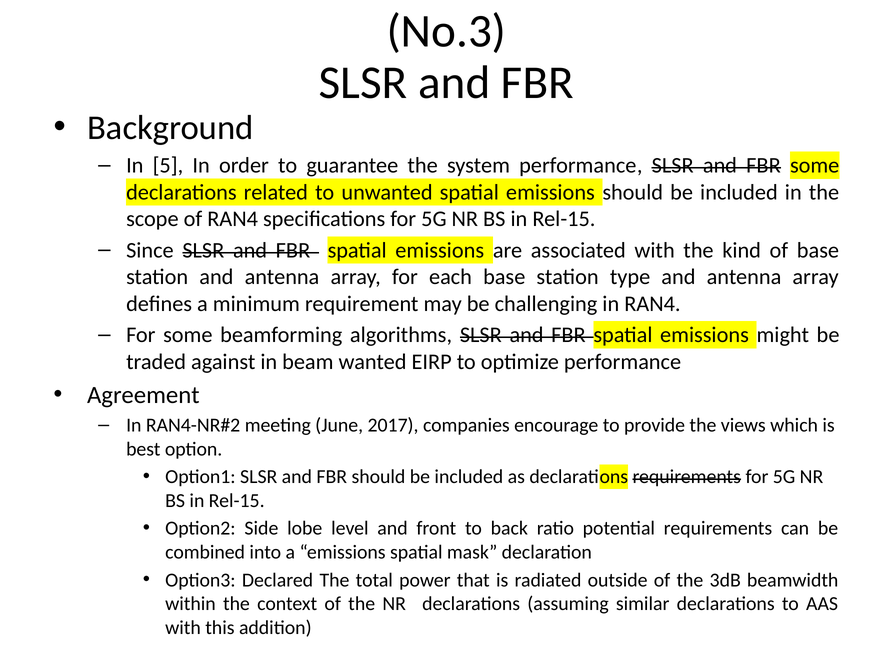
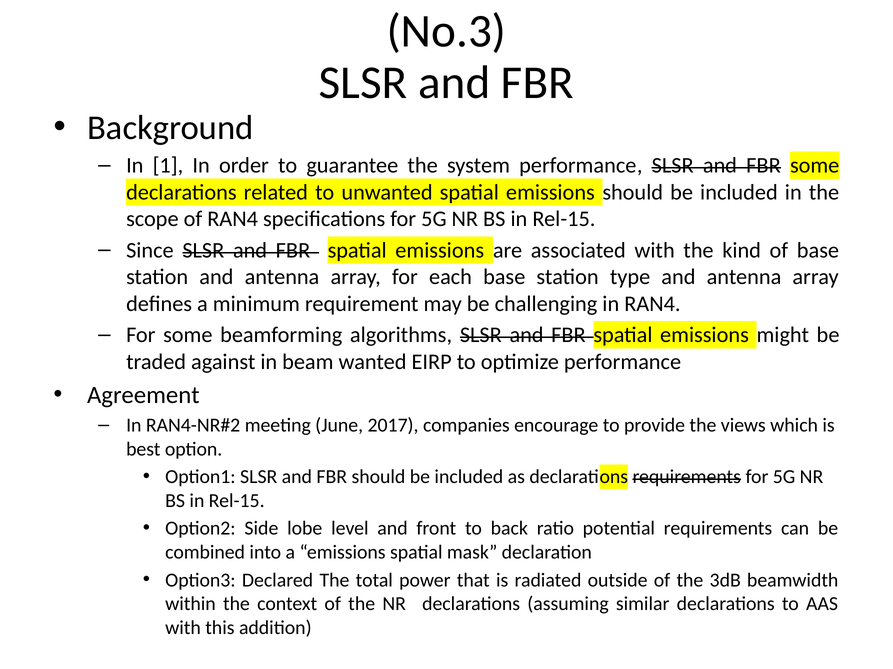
5: 5 -> 1 (168, 166)
